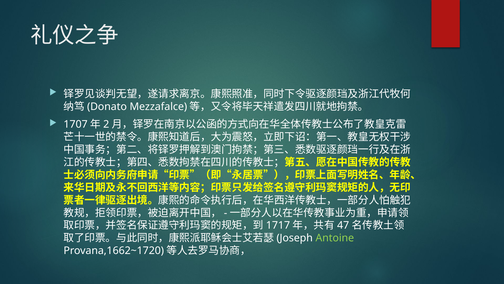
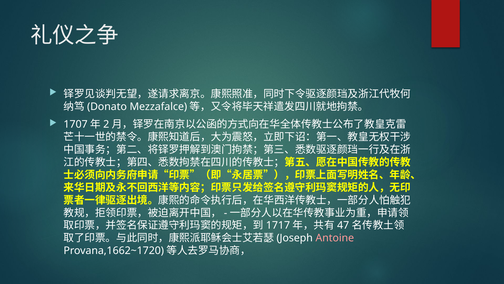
Antoine colour: light green -> pink (335, 238)
